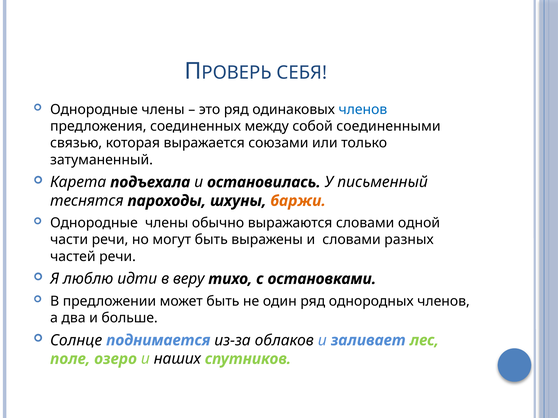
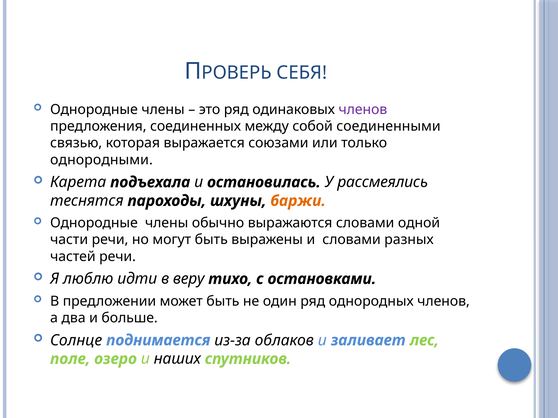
членов colour: blue -> purple (363, 110)
затуманенный: затуманенный -> однородными (101, 160)
письменный: письменный -> рассмеялись (383, 182)
